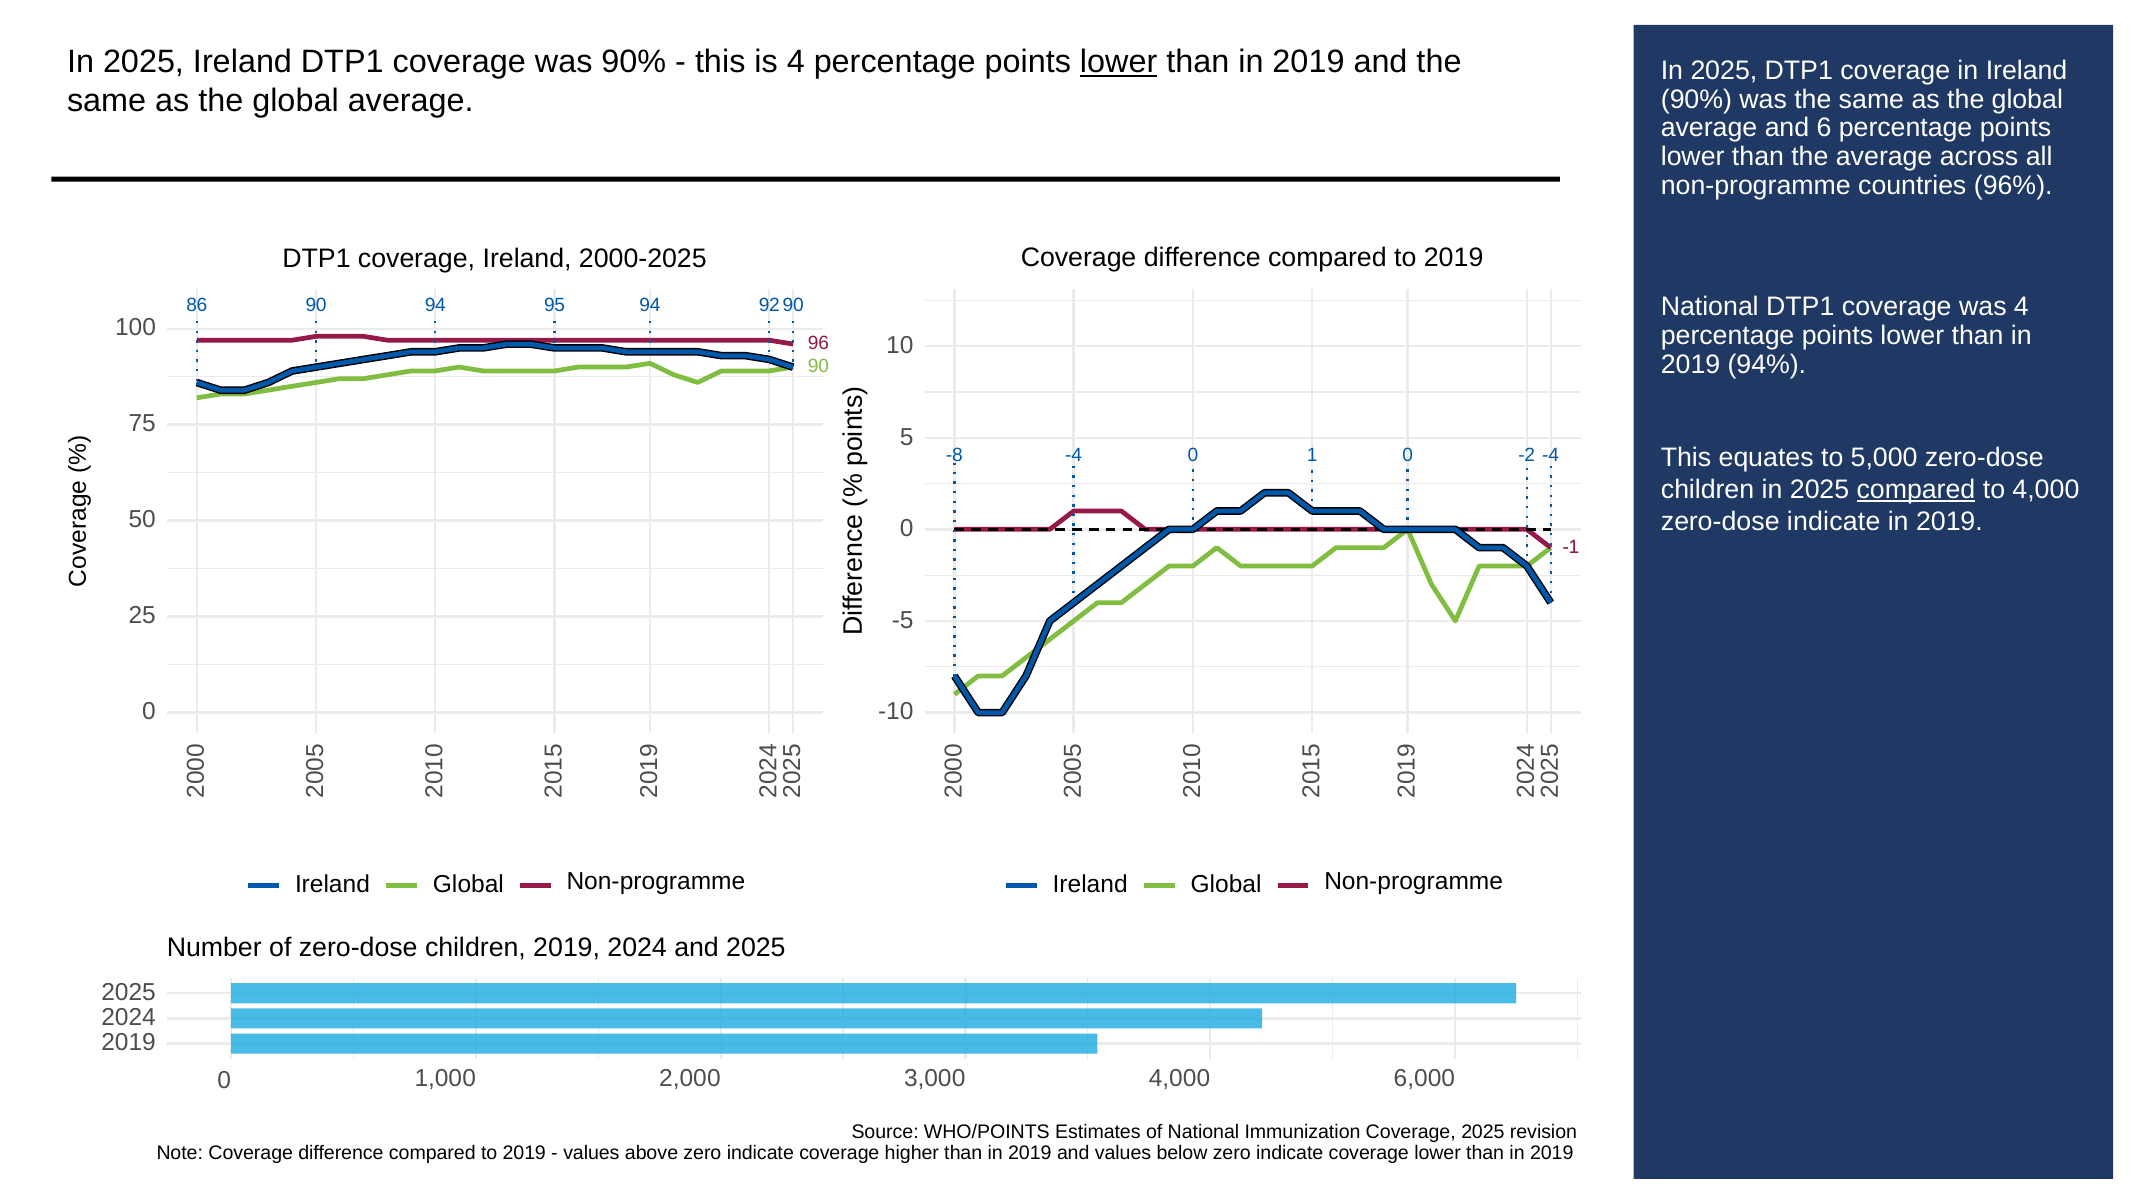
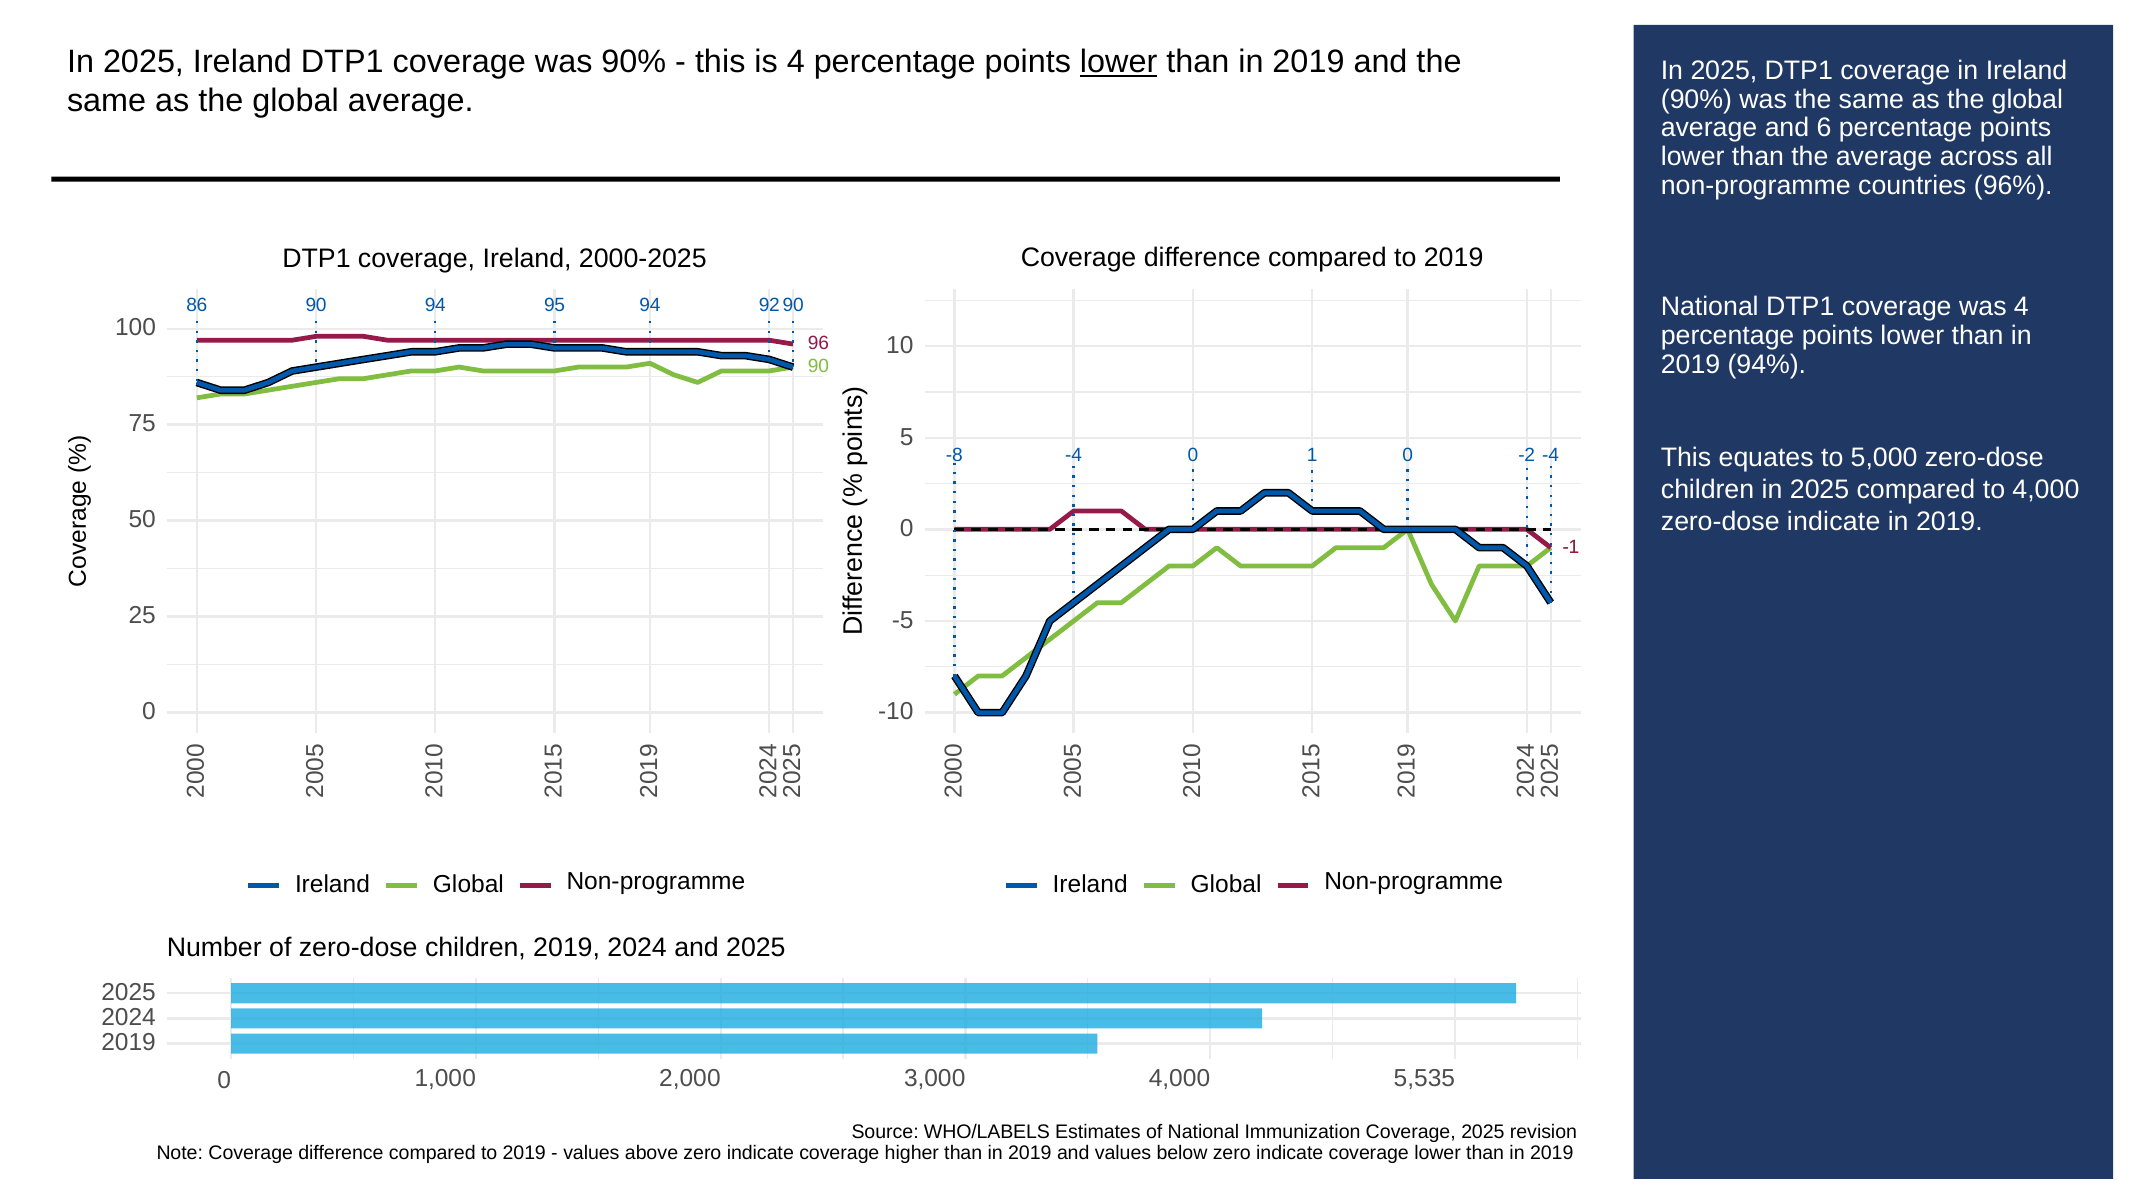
compared underline: present -> none (1916, 490)
6,000: 6,000 -> 5,535 (1424, 1078)
WHO/POINTS: WHO/POINTS -> WHO/LABELS (987, 1131)
